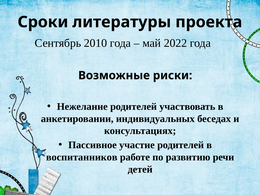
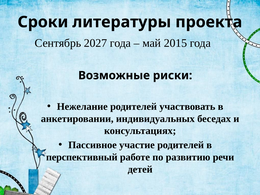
2010: 2010 -> 2027 (96, 43)
2022: 2022 -> 2015 (175, 43)
воспитанников: воспитанников -> перспективный (82, 157)
